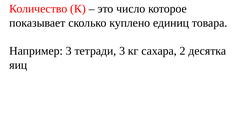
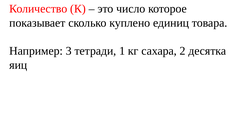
тетради 3: 3 -> 1 (122, 51)
